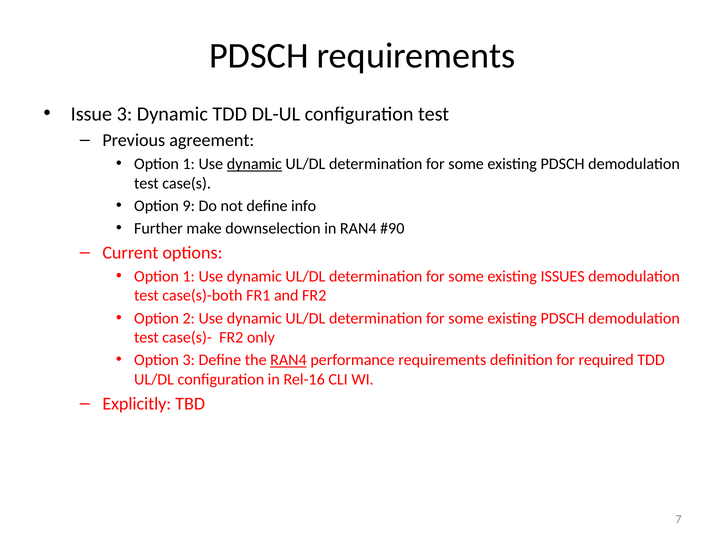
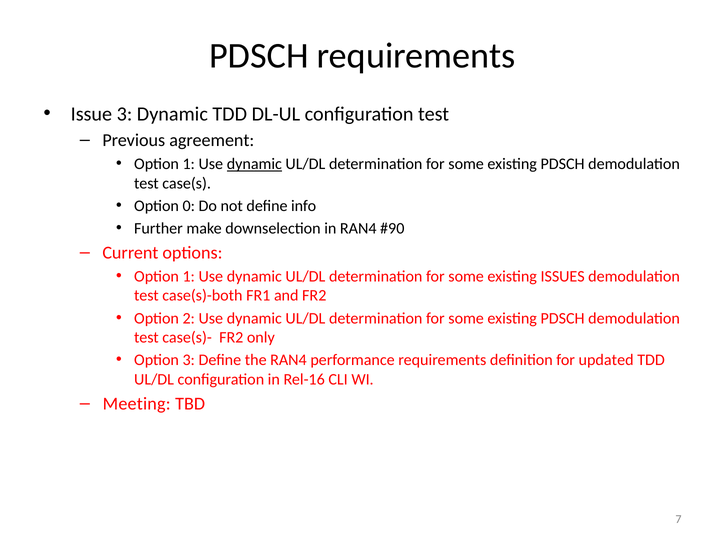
9: 9 -> 0 (189, 206)
RAN4 underline: present -> none (288, 360)
required: required -> updated (606, 360)
Explicitly: Explicitly -> Meeting (137, 404)
